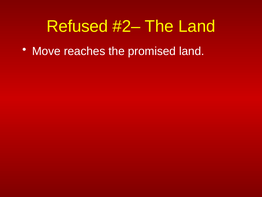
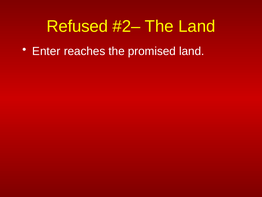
Move: Move -> Enter (46, 51)
